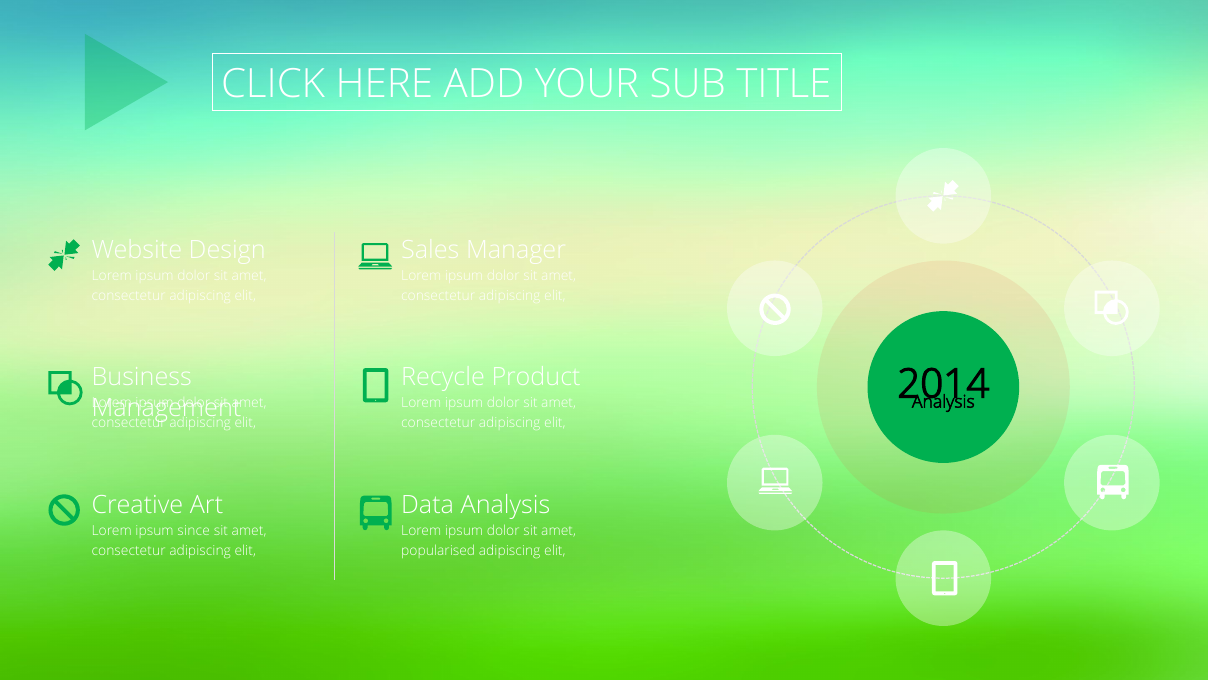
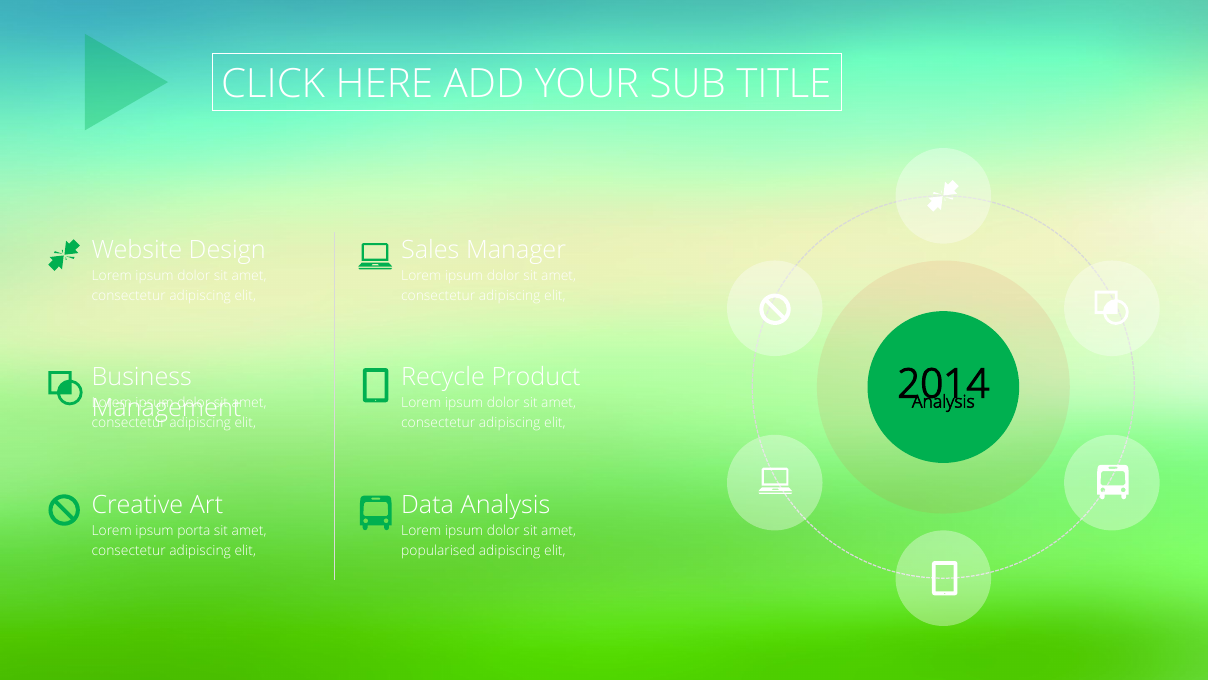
since: since -> porta (194, 530)
